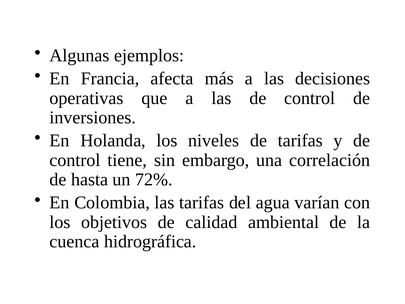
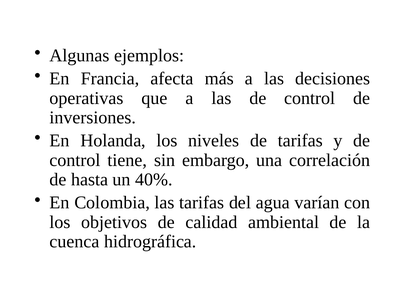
72%: 72% -> 40% (154, 179)
